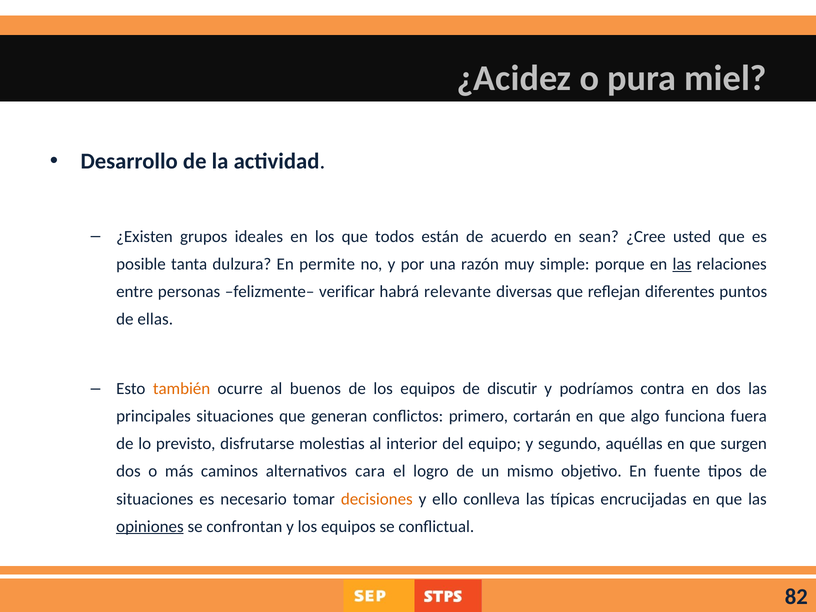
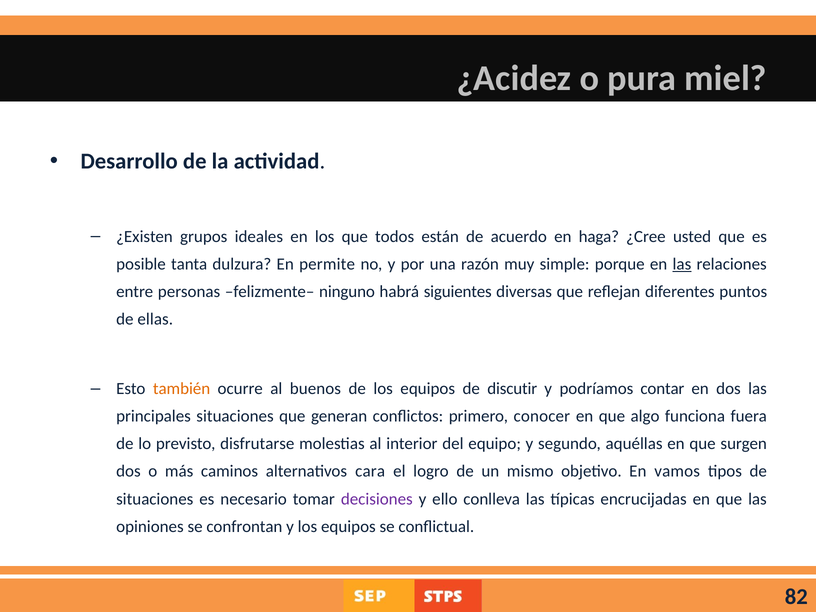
sean: sean -> haga (599, 236)
verificar: verificar -> ninguno (347, 291)
relevante: relevante -> siguientes (458, 291)
contra: contra -> contar (662, 389)
cortarán: cortarán -> conocer (542, 416)
fuente: fuente -> vamos (677, 471)
decisiones colour: orange -> purple (377, 499)
opiniones underline: present -> none (150, 526)
